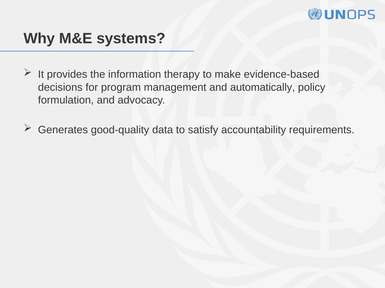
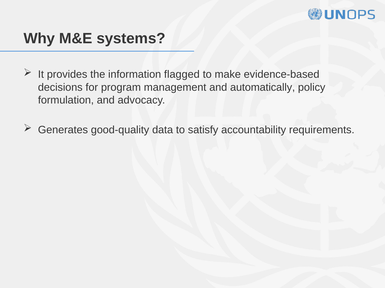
therapy: therapy -> flagged (182, 75)
